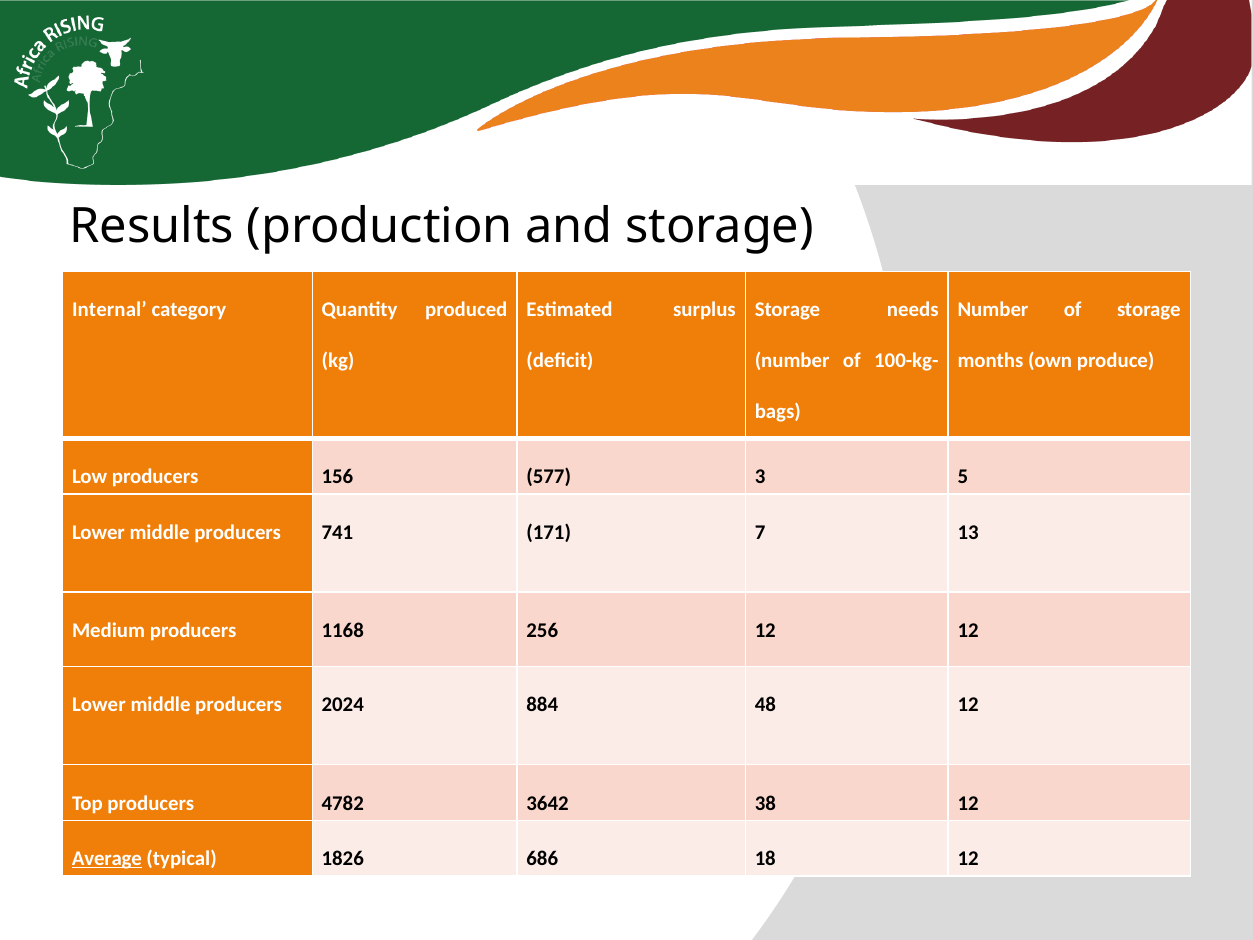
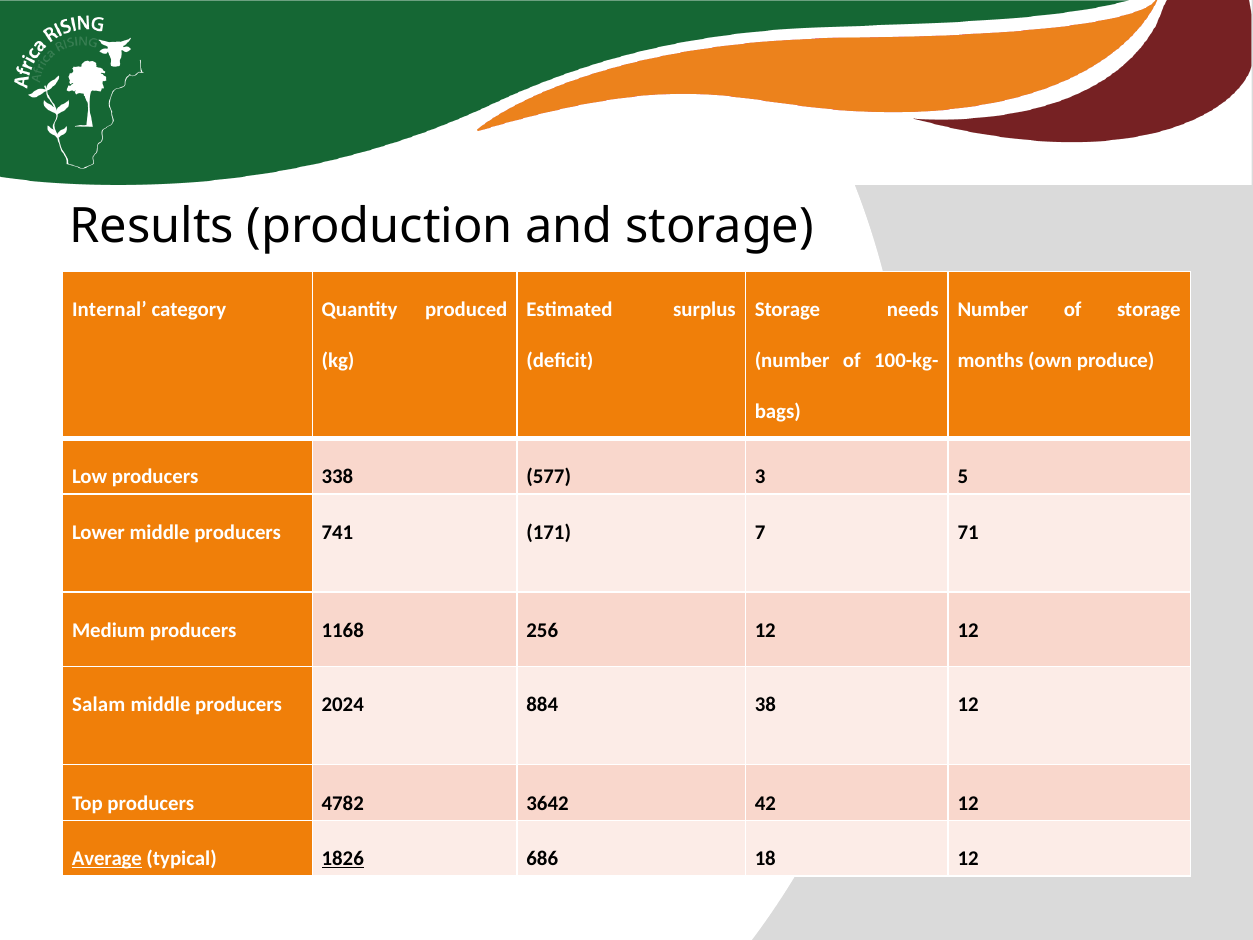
156: 156 -> 338 (337, 477)
13: 13 -> 71 (968, 532)
Lower: Lower -> Salam (99, 705)
48: 48 -> 38 (765, 705)
38: 38 -> 42 (765, 803)
1826 underline: none -> present (343, 858)
